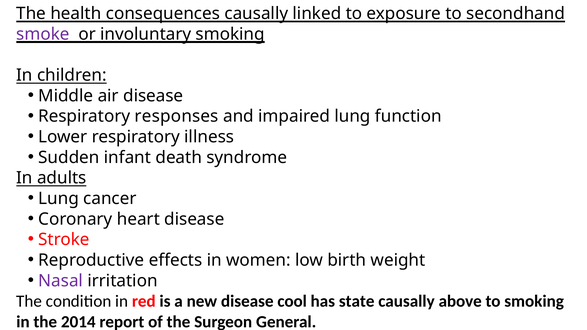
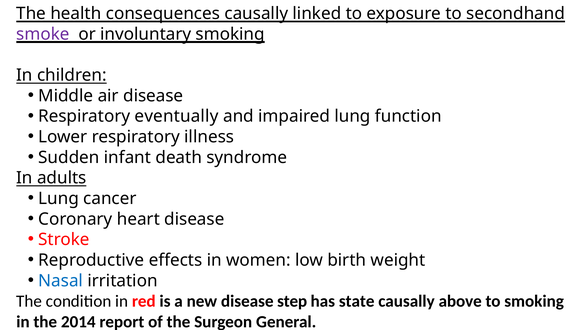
responses: responses -> eventually (177, 116)
Nasal colour: purple -> blue (61, 281)
cool: cool -> step (292, 301)
